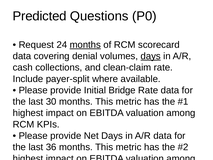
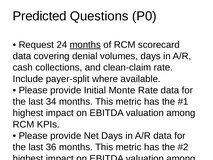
days underline: present -> none (151, 56)
Bridge: Bridge -> Monte (122, 90)
30: 30 -> 34 (51, 101)
